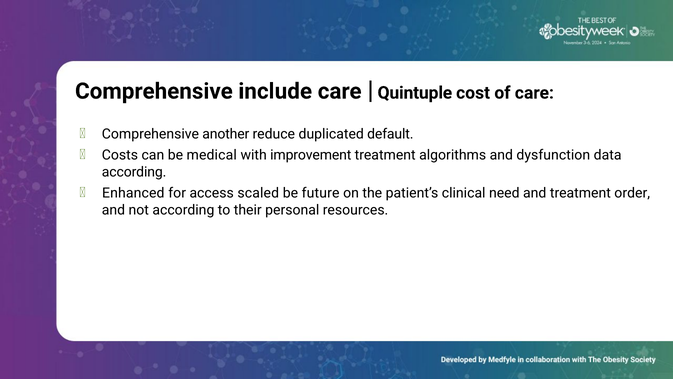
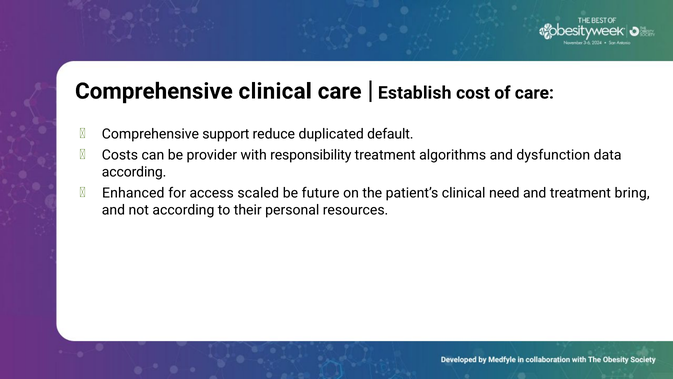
Comprehensive include: include -> clinical (275, 91)
Quintuple: Quintuple -> Establish (415, 93)
another: another -> support (226, 134)
medical: medical -> provider (212, 155)
improvement: improvement -> responsibility (311, 155)
order: order -> bring (632, 193)
